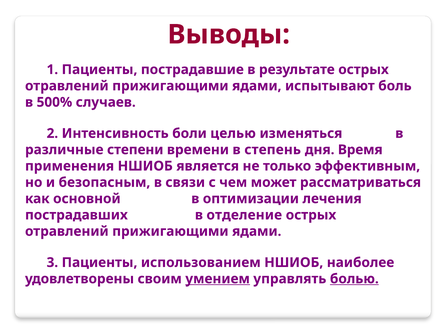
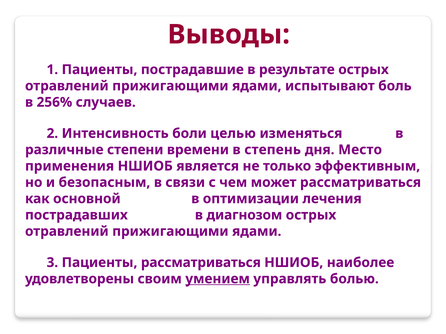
500%: 500% -> 256% (54, 102)
Время: Время -> Место (360, 150)
отделение: отделение -> диагнозом (244, 215)
Пациенты использованием: использованием -> рассматриваться (201, 263)
болью underline: present -> none (354, 279)
